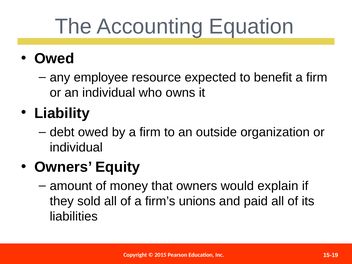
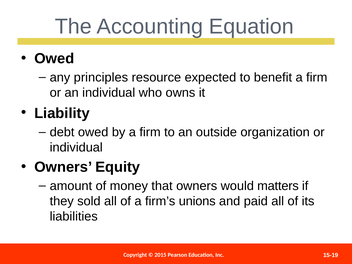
employee: employee -> principles (101, 77)
explain: explain -> matters (278, 186)
